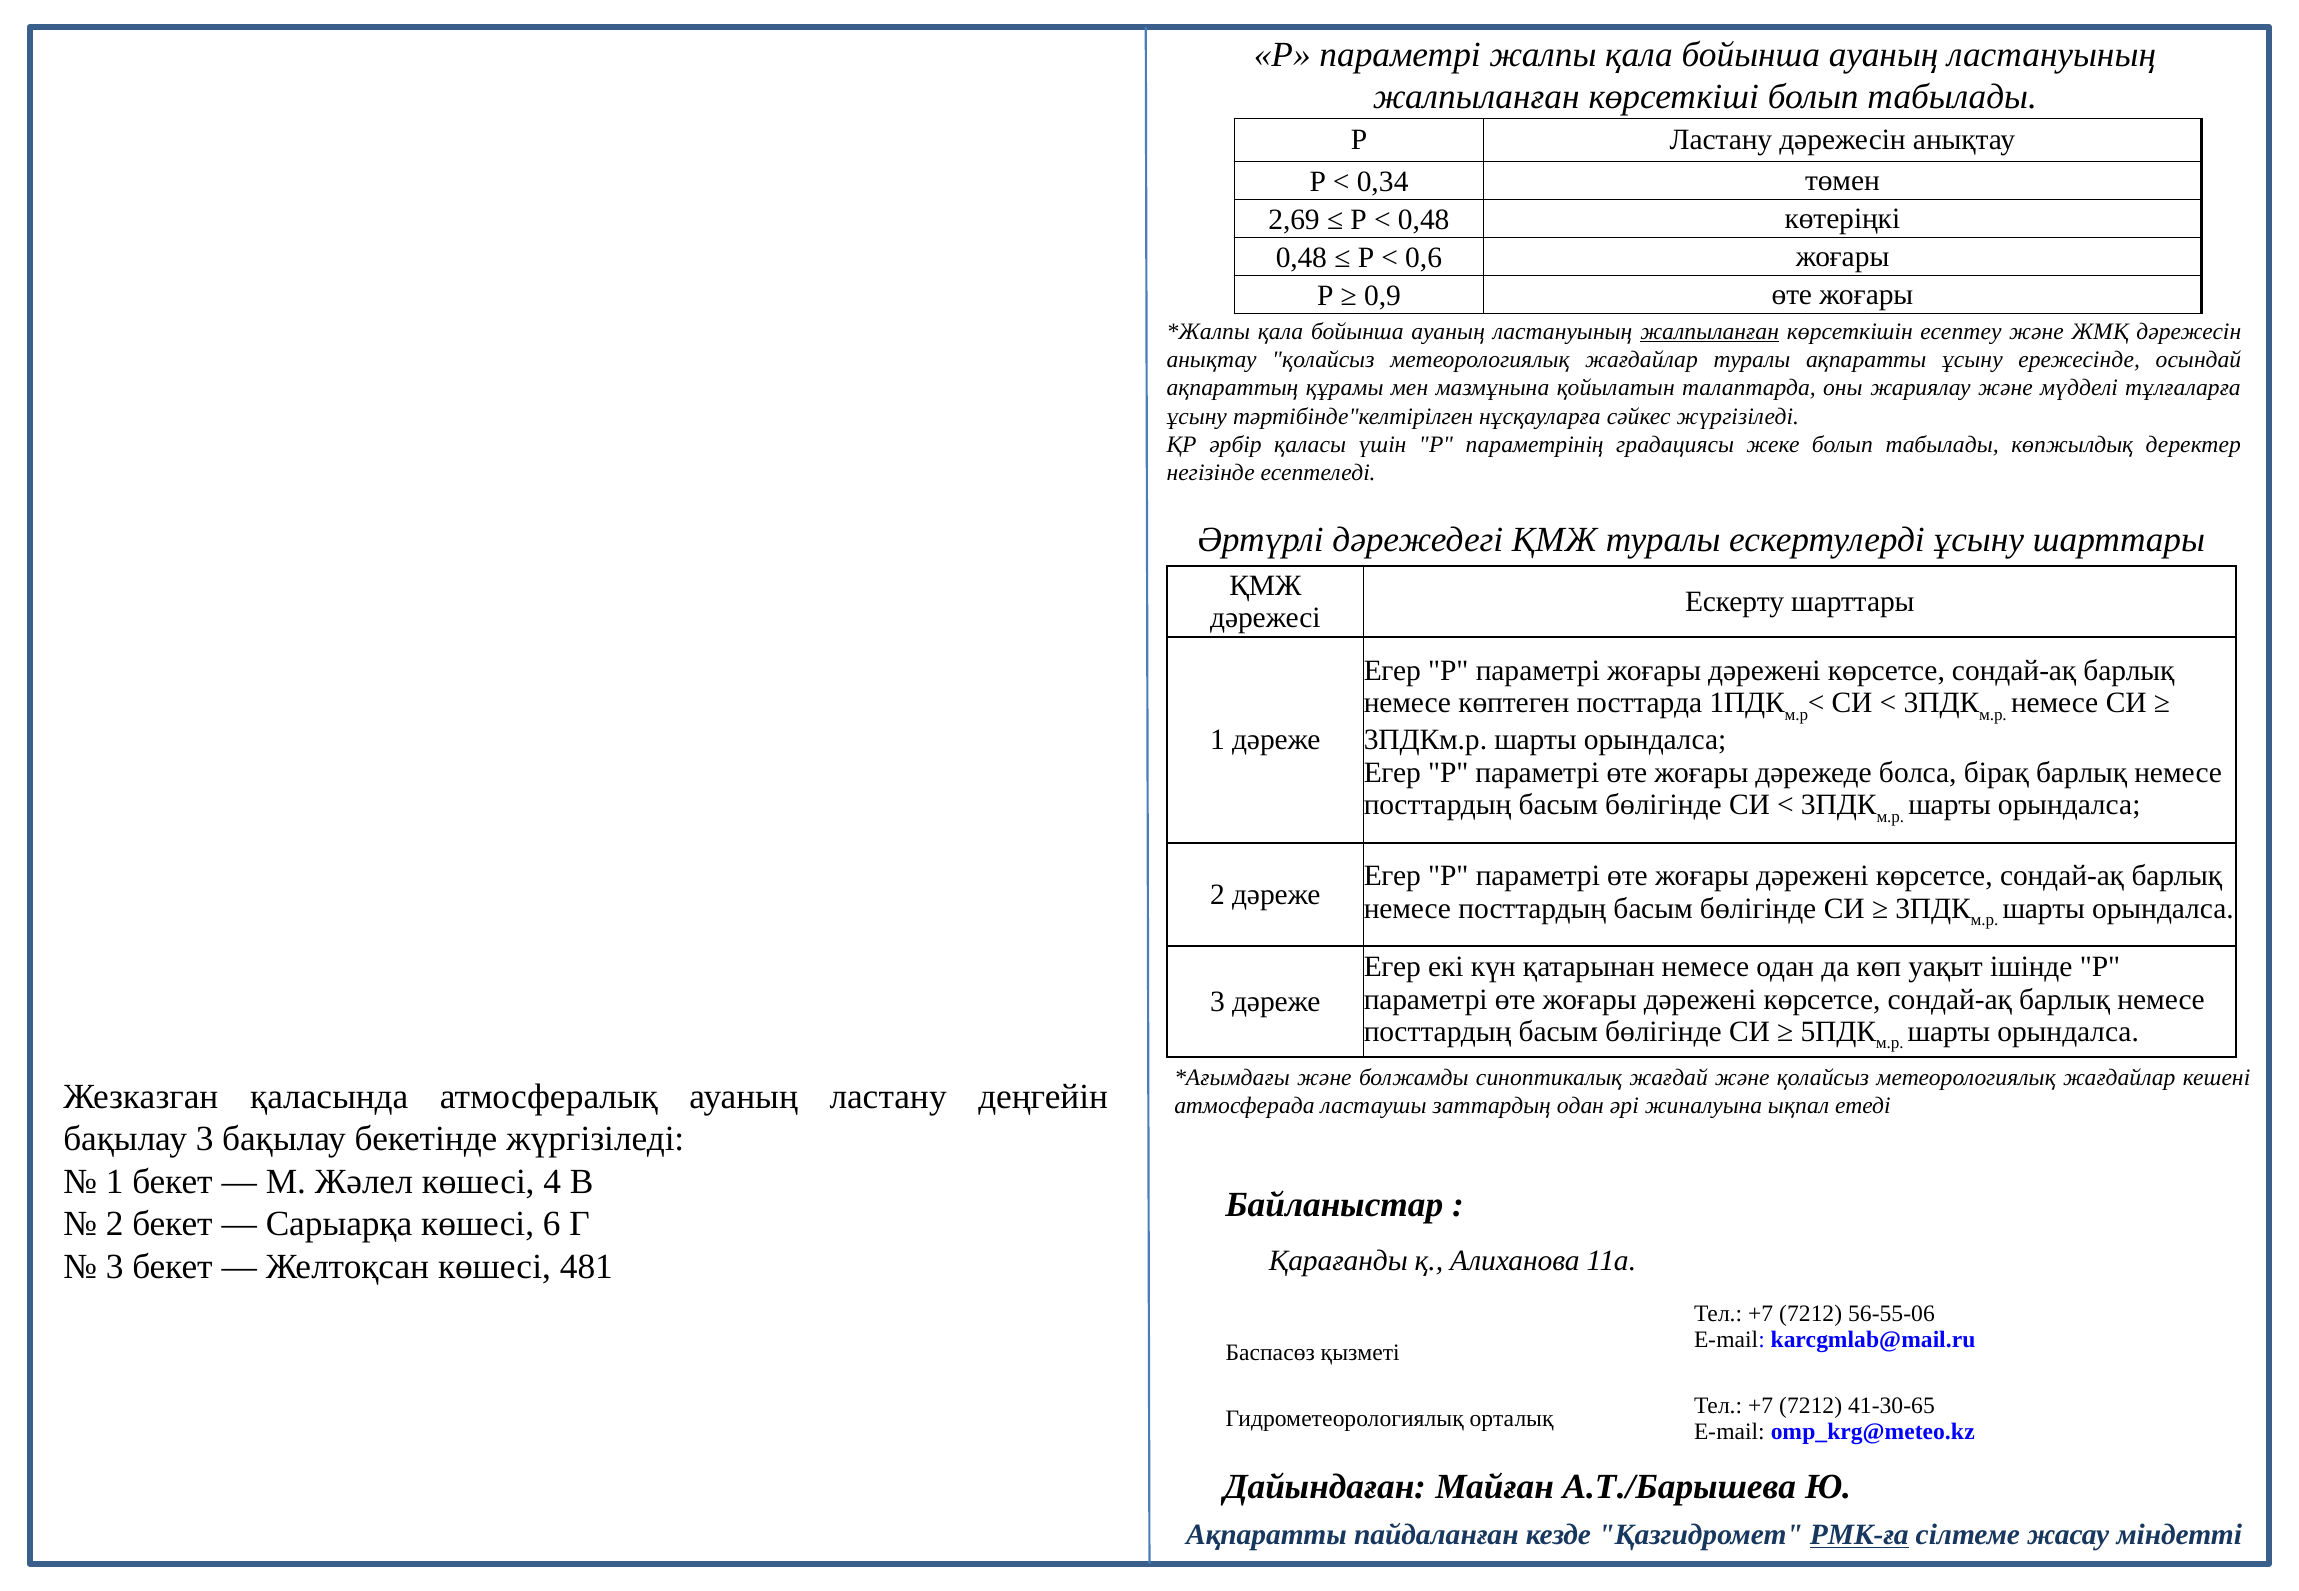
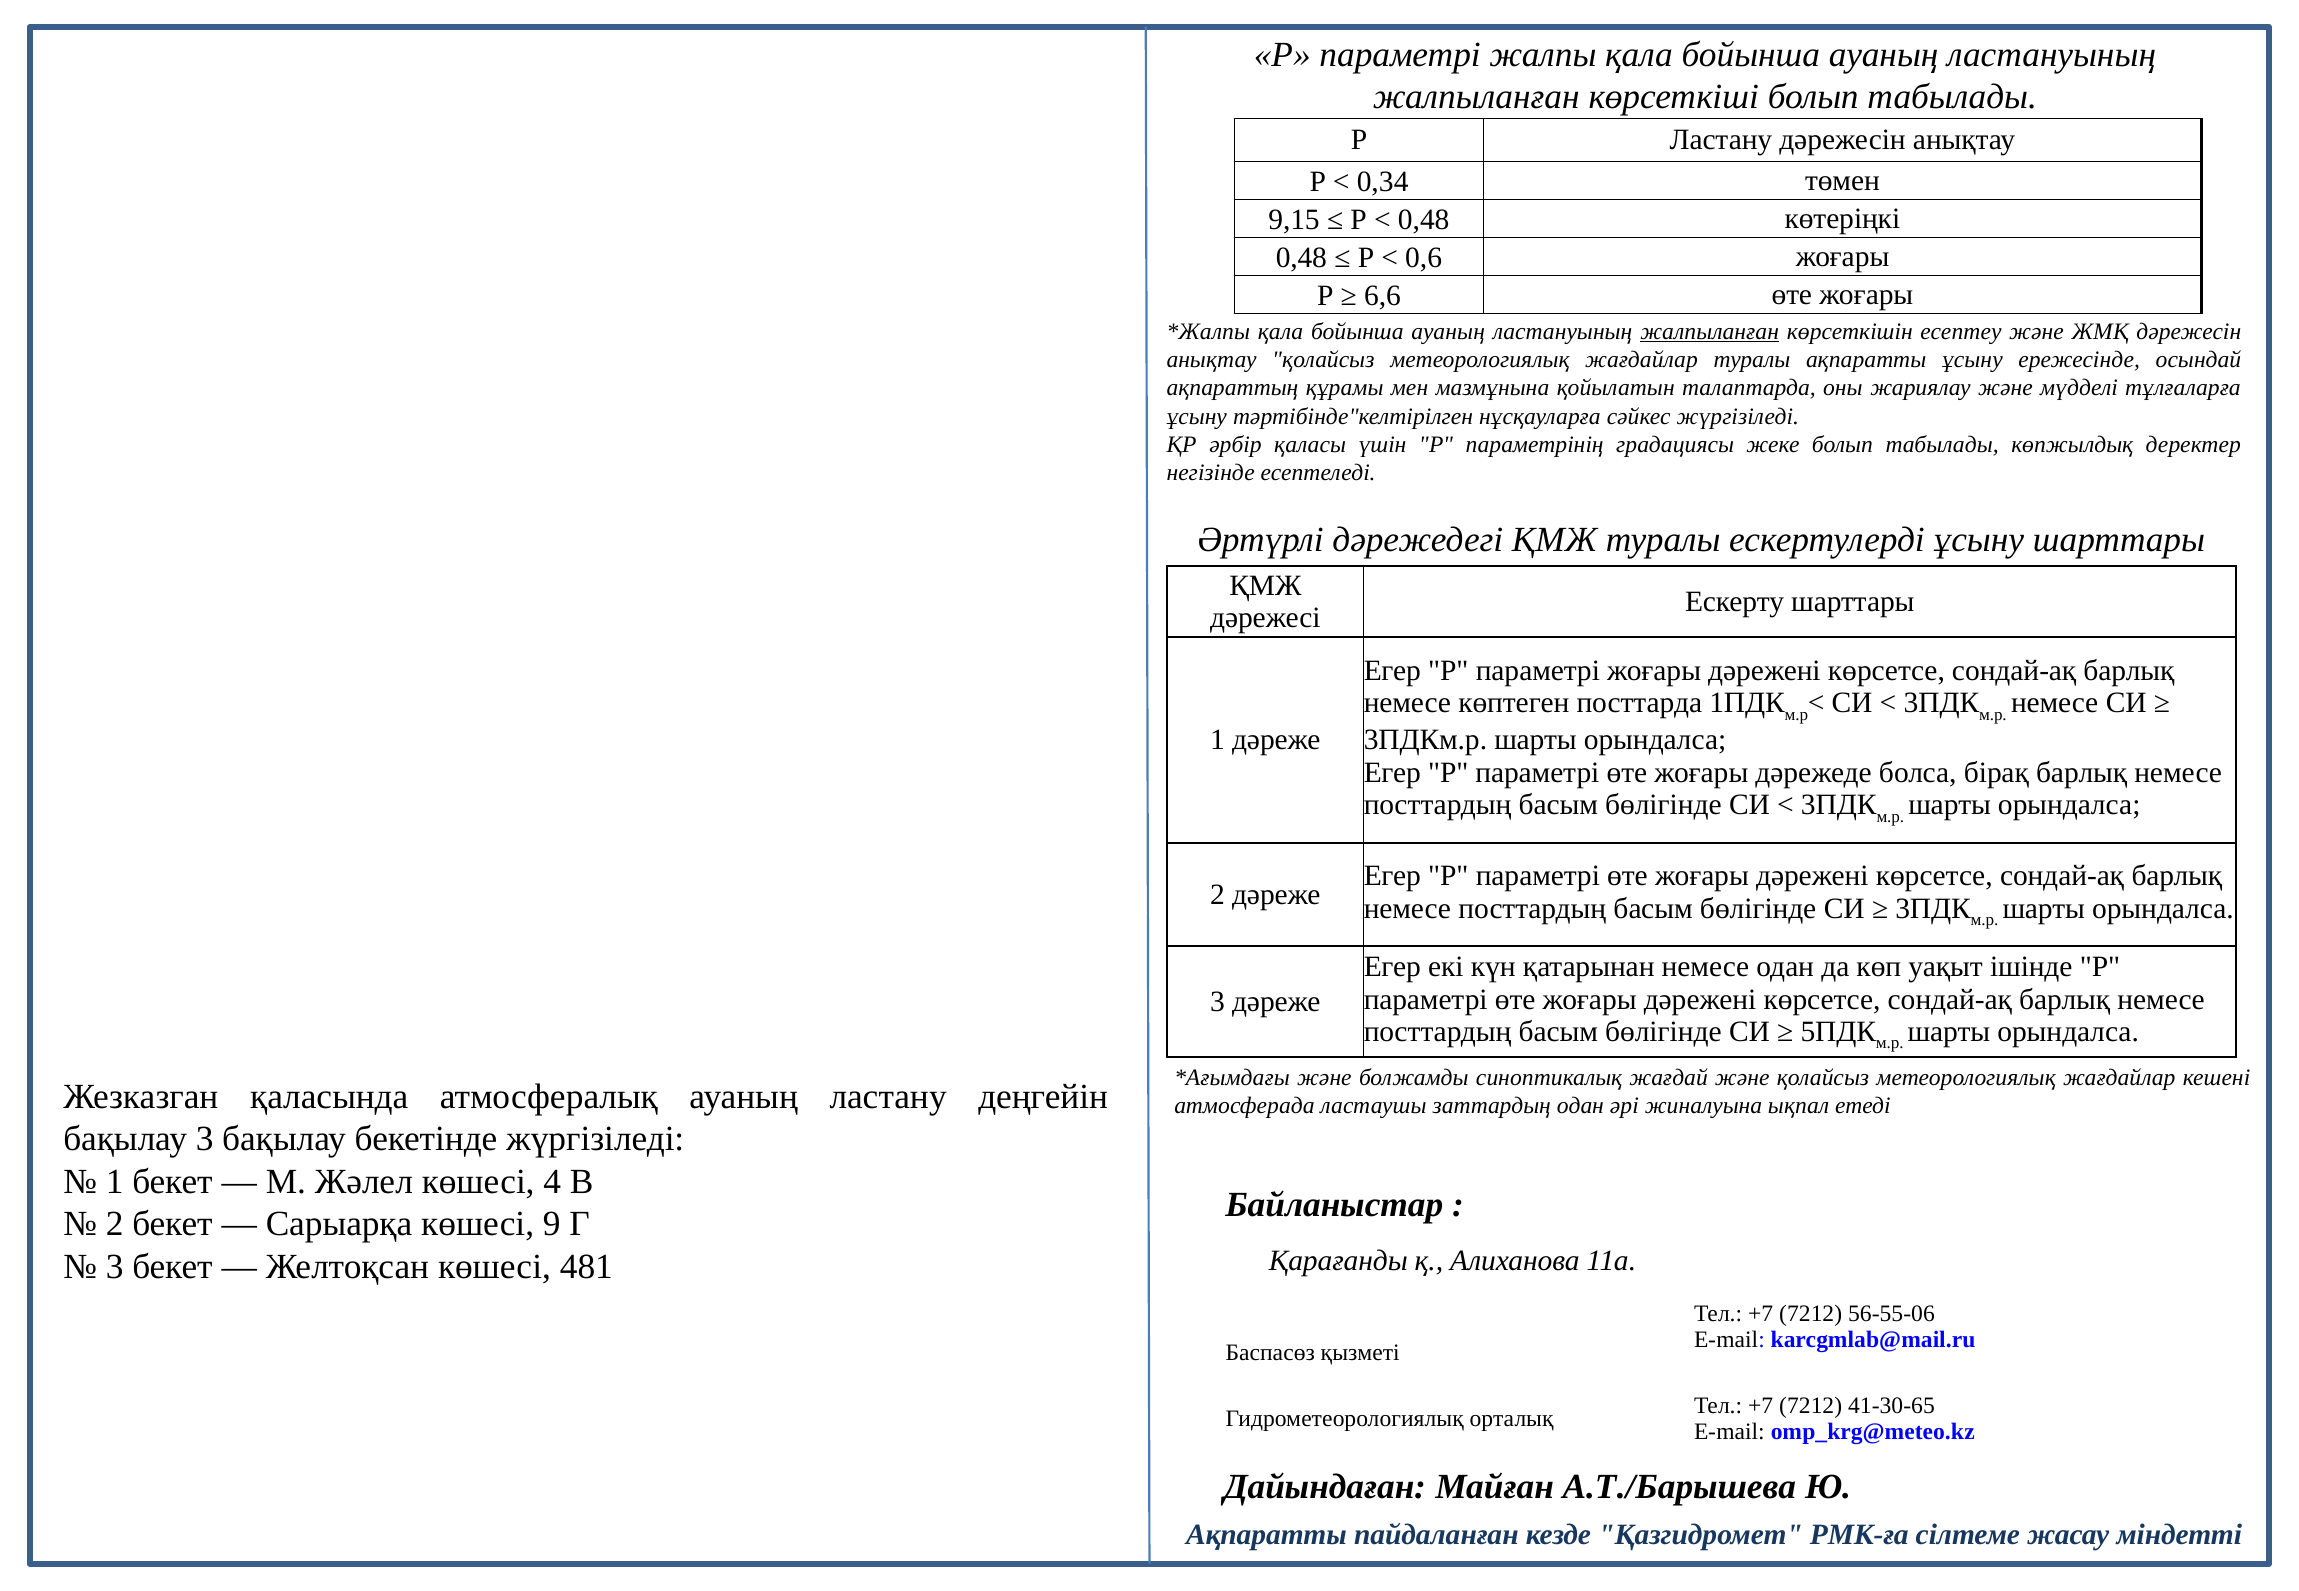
2,69: 2,69 -> 9,15 (1294, 220)
0,9: 0,9 -> 6,6 (1383, 296)
6: 6 -> 9 (552, 1225)
РМК-ға underline: present -> none (1859, 1535)
